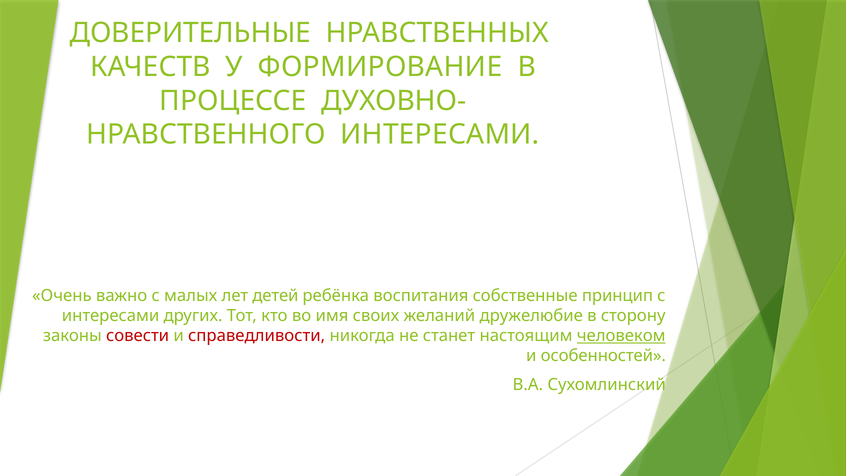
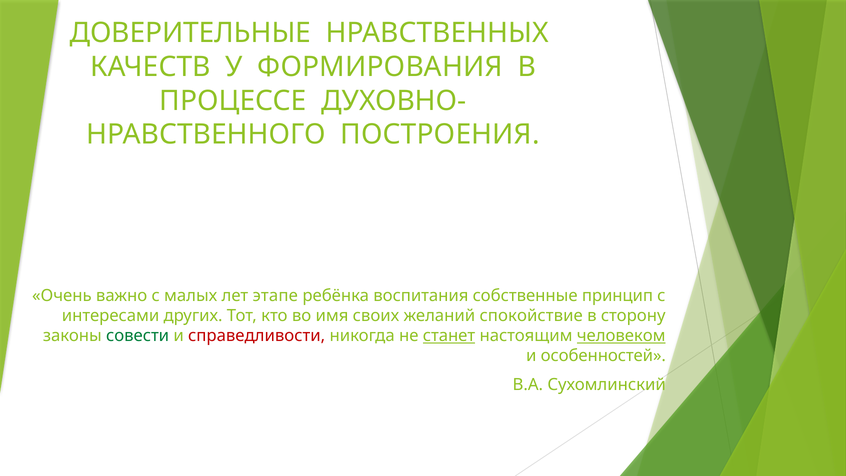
ФОРМИРОВАНИЕ: ФОРМИРОВАНИЕ -> ФОРМИРОВАНИЯ (380, 67)
ИНТЕРЕСАМИ: ИНТЕРЕСАМИ -> ПОСТРОЕНИЯ (440, 135)
детей: детей -> этапе (275, 295)
дружелюбие: дружелюбие -> спокойствие (531, 316)
совести colour: red -> green (138, 336)
станет underline: none -> present (449, 336)
